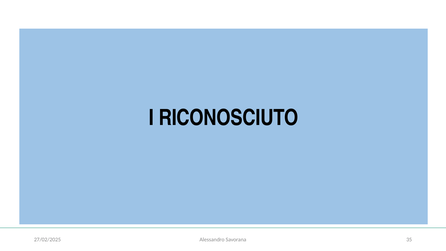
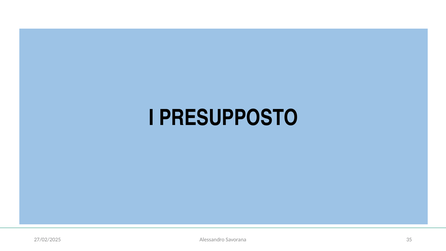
RICONOSCIUTO: RICONOSCIUTO -> PRESUPPOSTO (229, 118)
